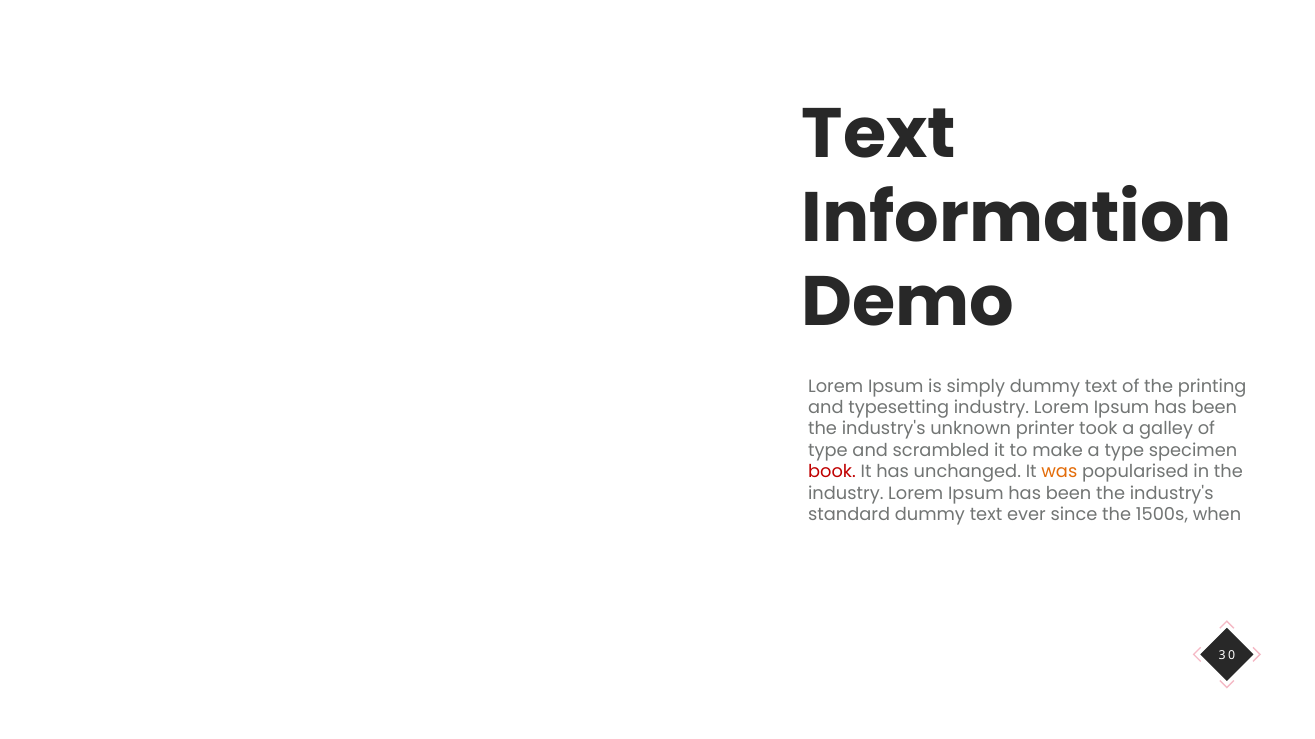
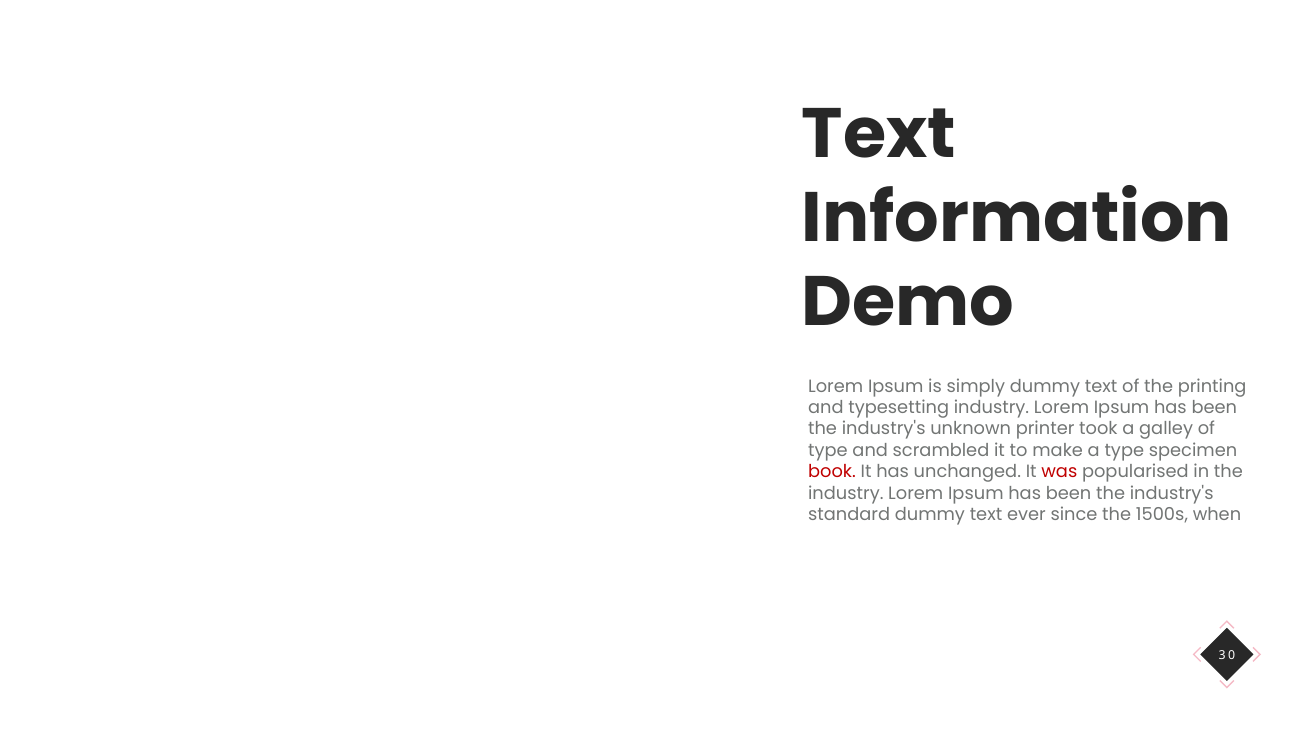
was colour: orange -> red (1059, 472)
